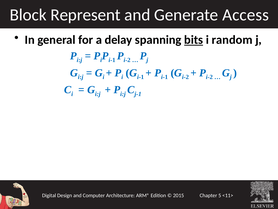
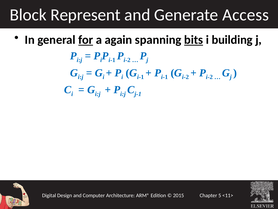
for underline: none -> present (86, 40)
delay: delay -> again (118, 40)
random: random -> building (232, 40)
